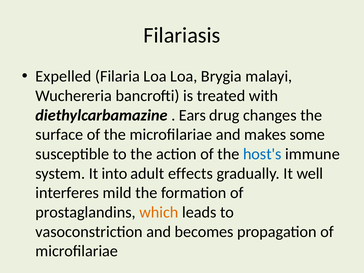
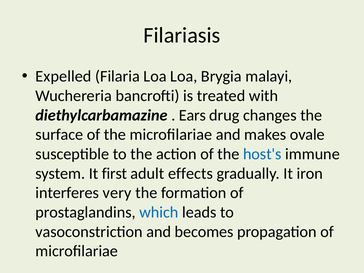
some: some -> ovale (307, 135)
into: into -> first (114, 173)
well: well -> iron (310, 173)
mild: mild -> very (117, 193)
which colour: orange -> blue (159, 212)
